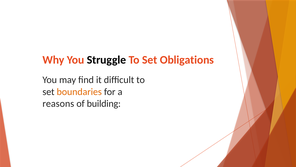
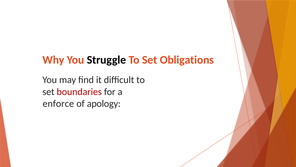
boundaries colour: orange -> red (79, 92)
reasons: reasons -> enforce (58, 103)
building: building -> apology (104, 103)
